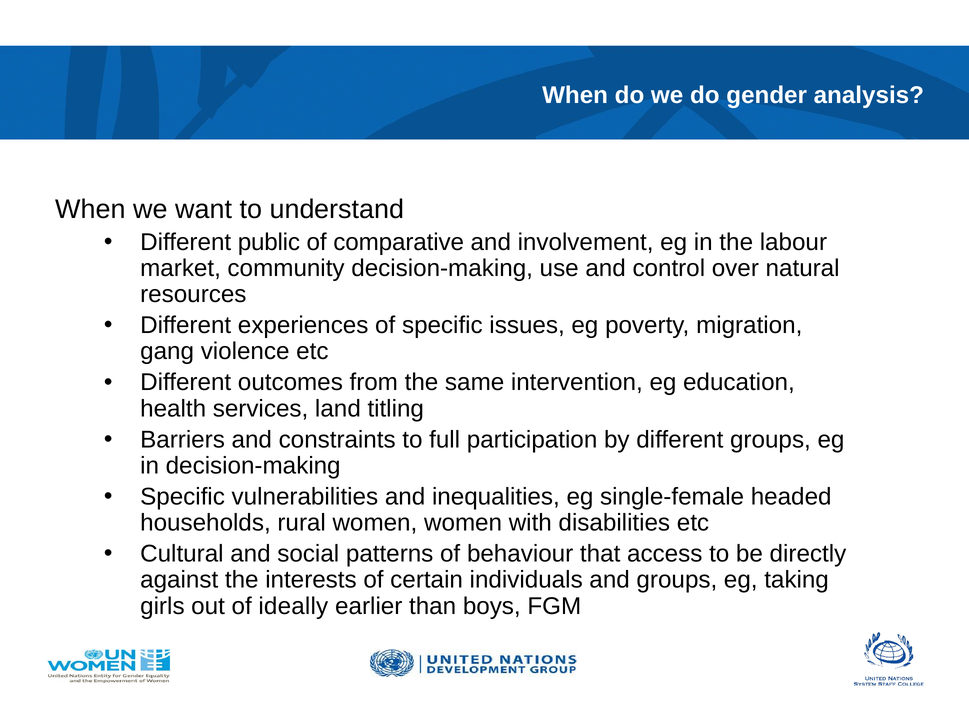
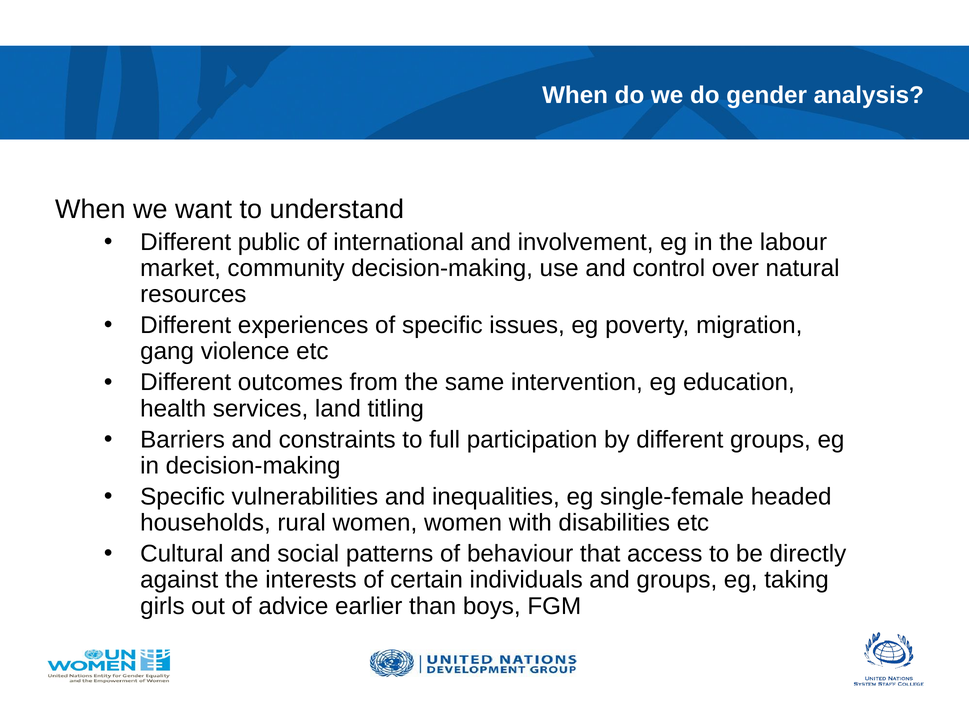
comparative: comparative -> international (399, 242)
ideally: ideally -> advice (293, 607)
